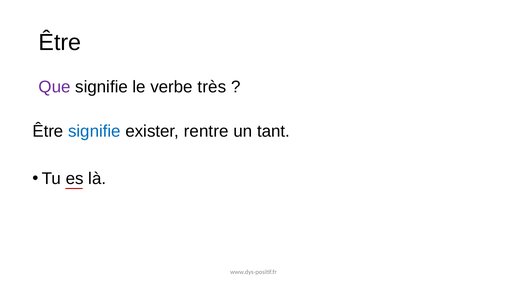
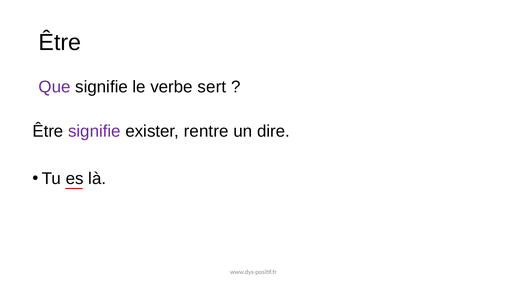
très: très -> sert (212, 87)
signifie colour: blue -> purple (94, 131)
tant: tant -> dire (273, 131)
